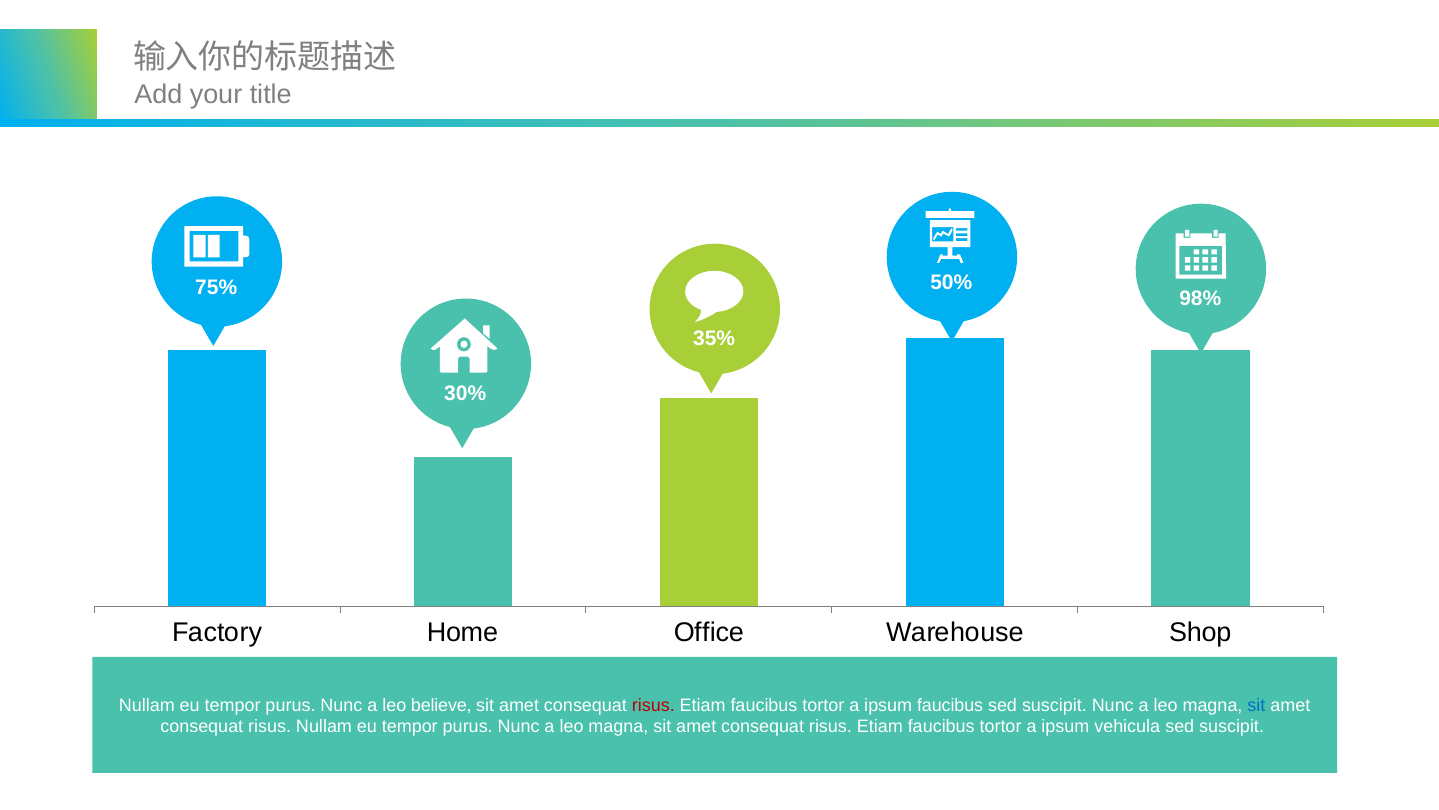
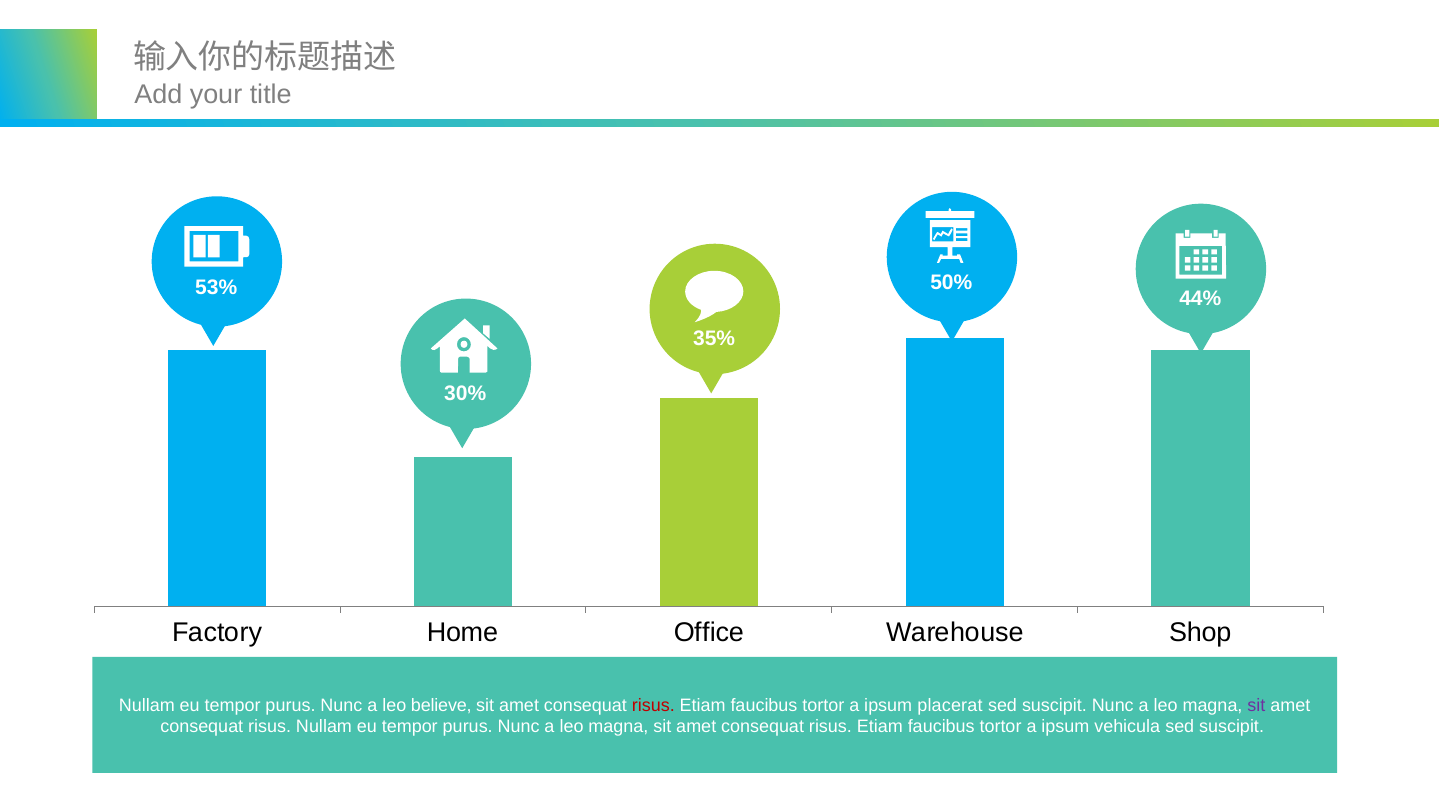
75%: 75% -> 53% (216, 287)
98%: 98% -> 44% (1200, 298)
ipsum faucibus: faucibus -> placerat (950, 705)
sit colour: blue -> purple (1256, 705)
